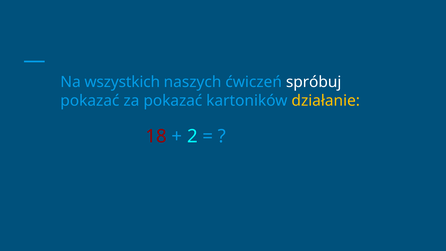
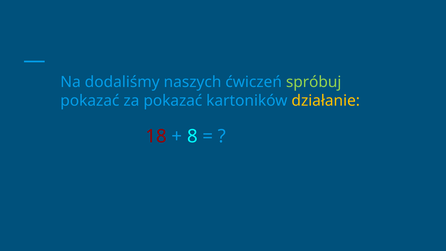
wszystkich: wszystkich -> dodaliśmy (122, 82)
spróbuj colour: white -> light green (314, 82)
2: 2 -> 8 (192, 136)
